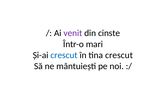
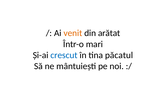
venit colour: purple -> orange (73, 33)
cinste: cinste -> arătat (109, 33)
tina crescut: crescut -> păcatul (119, 55)
